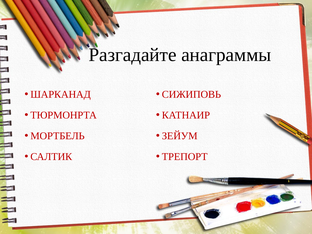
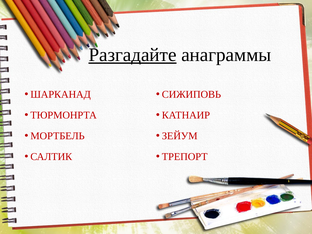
Разгадайте underline: none -> present (132, 55)
